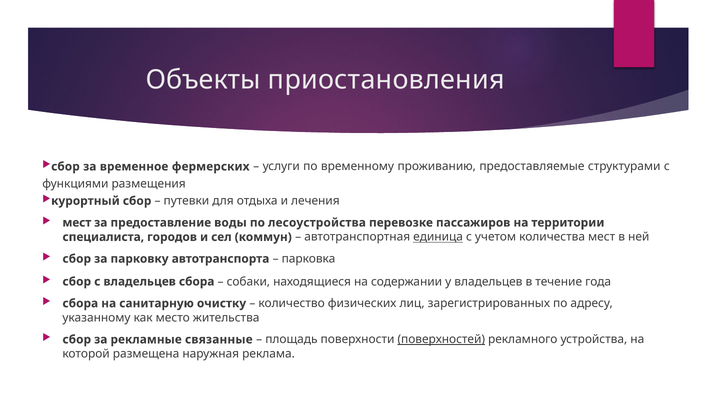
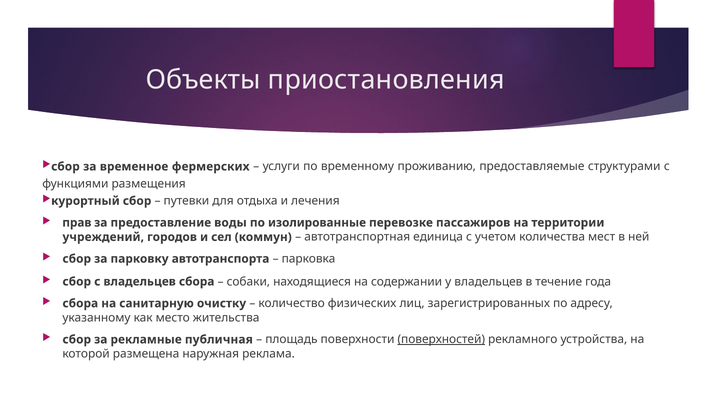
мест: мест -> прав (77, 223)
лесоустройства: лесоустройства -> изолированные (317, 223)
специалиста: специалиста -> учреждений (103, 237)
единица underline: present -> none (438, 237)
связанные: связанные -> публичная (219, 340)
